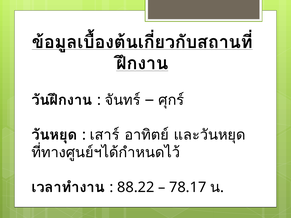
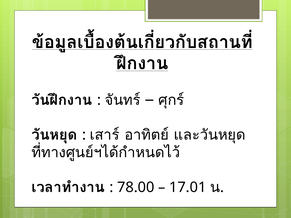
88.22: 88.22 -> 78.00 (136, 188)
78.17: 78.17 -> 17.01 (188, 188)
